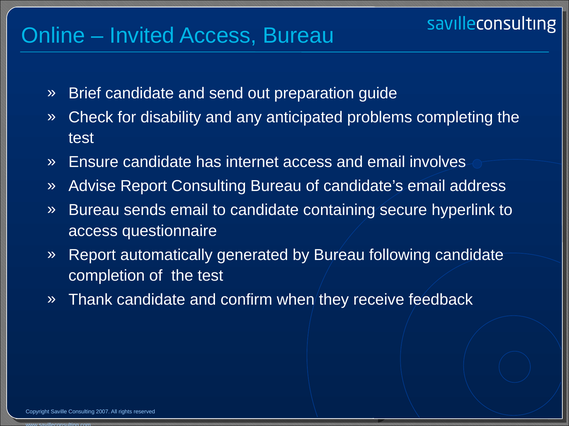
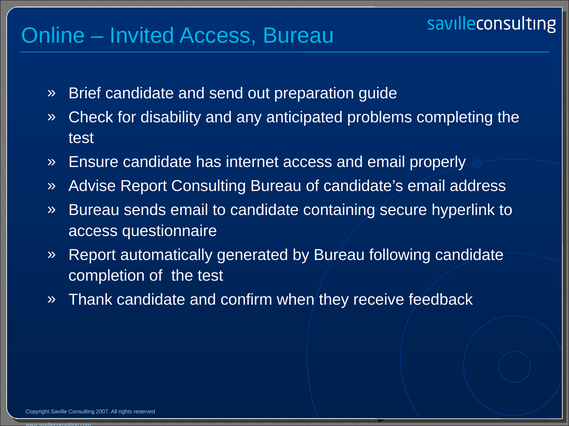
involves: involves -> properly (438, 162)
